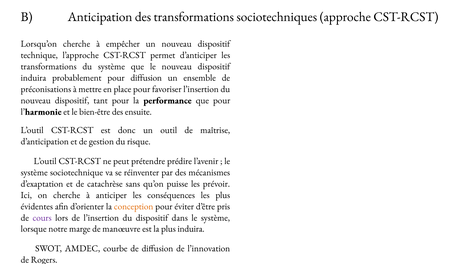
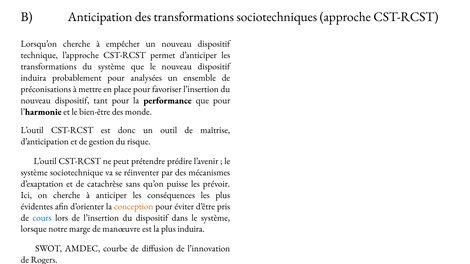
pour diffusion: diffusion -> analysées (146, 78)
ensuite: ensuite -> monde (138, 112)
cours colour: purple -> blue (42, 218)
